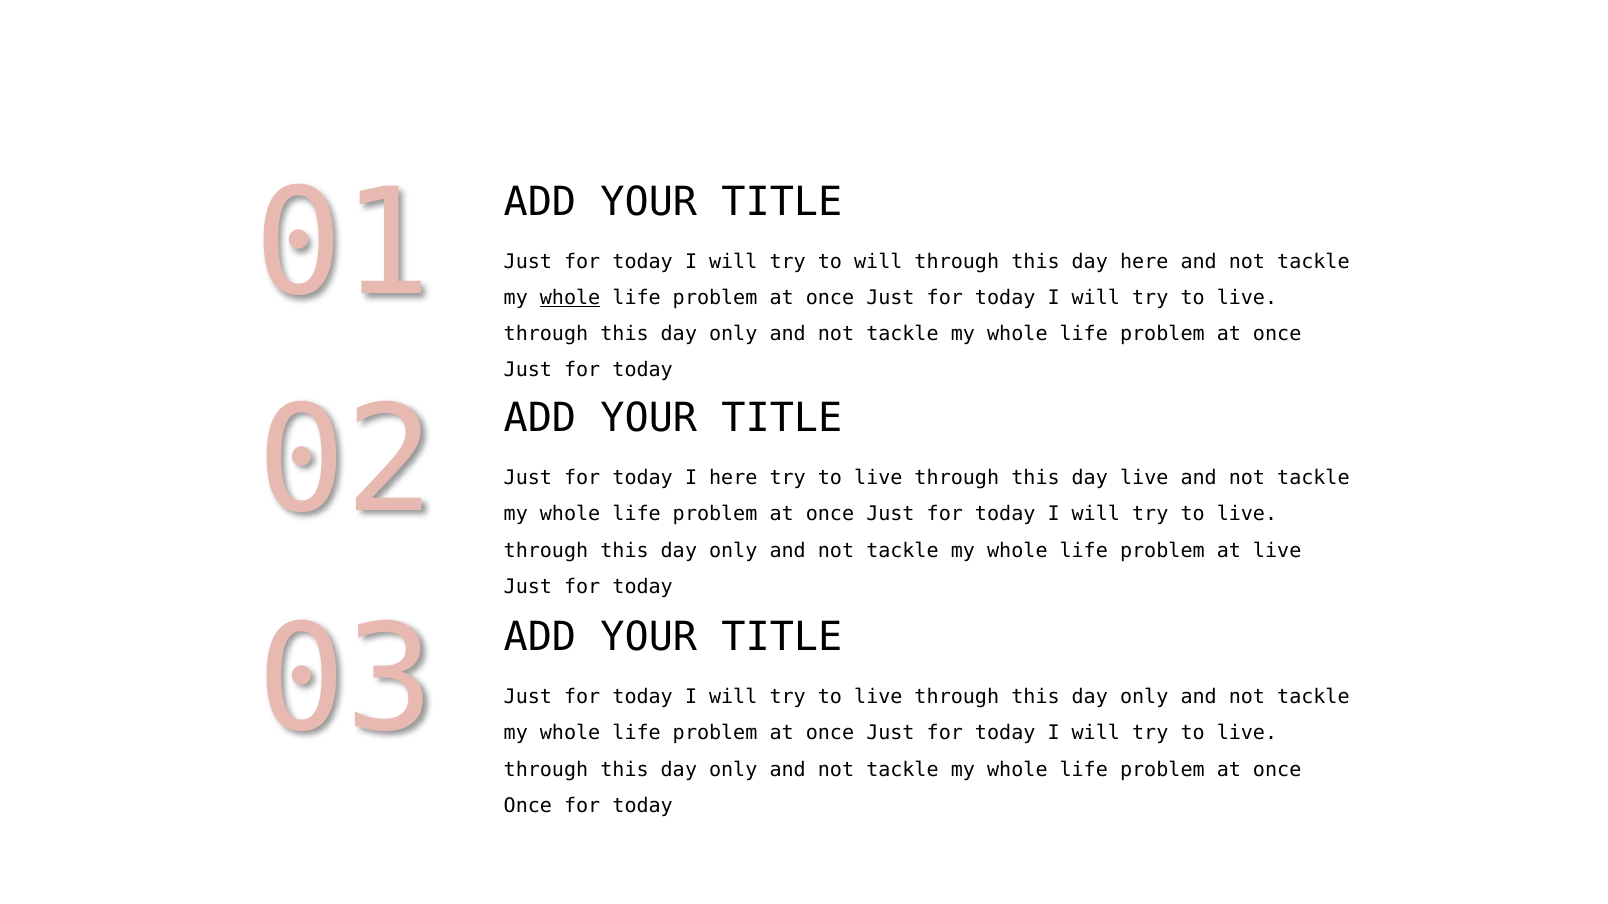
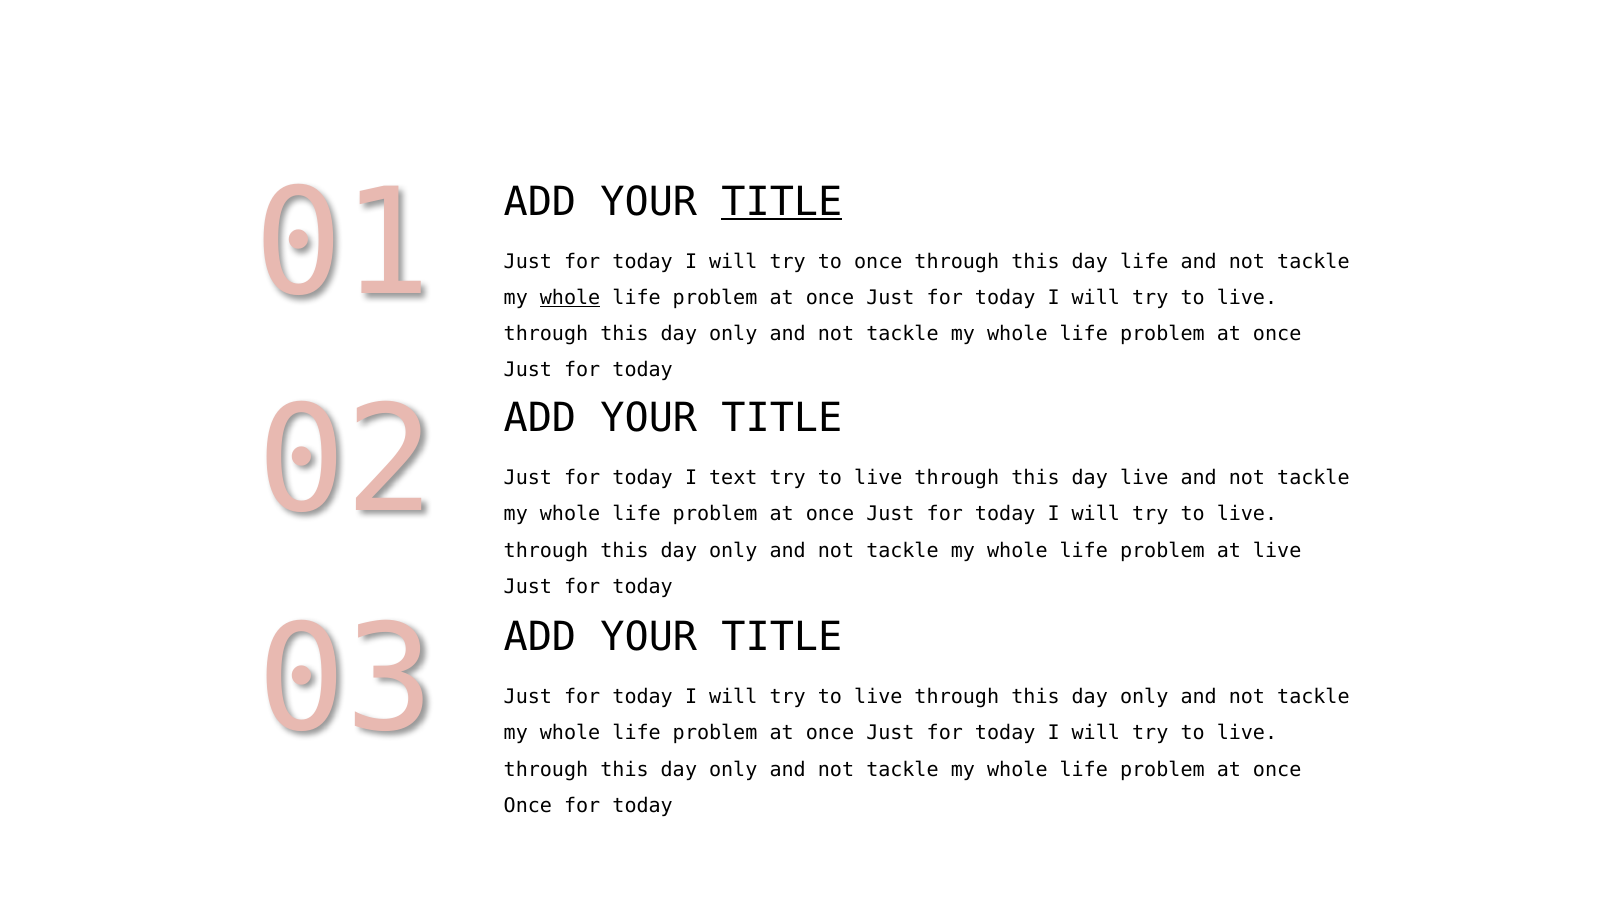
TITLE underline: none -> present (782, 202)
to will: will -> once (878, 262)
day here: here -> life (1144, 262)
I here: here -> text (733, 478)
